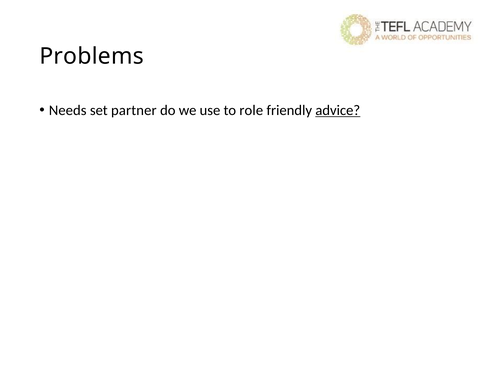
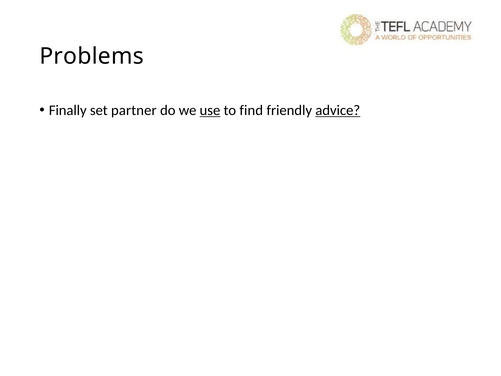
Needs: Needs -> Finally (68, 110)
use underline: none -> present (210, 110)
role: role -> find (251, 110)
